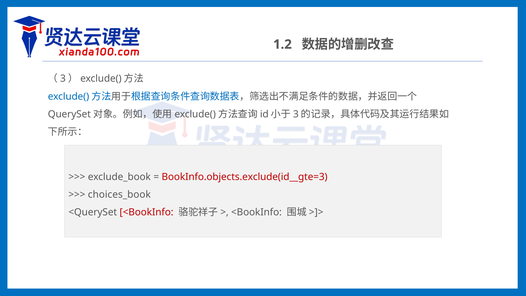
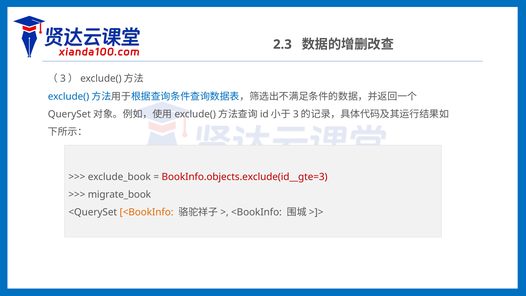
1.2: 1.2 -> 2.3 (282, 44)
choices_book: choices_book -> migrate_book (119, 195)
<BookInfo colour: red -> orange (147, 212)
